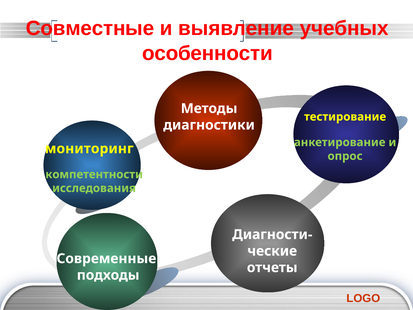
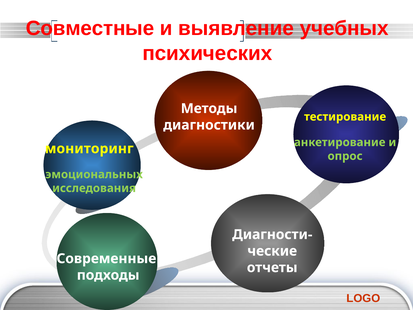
особенности: особенности -> психических (207, 53)
компетентности: компетентности -> эмоциональных (94, 174)
